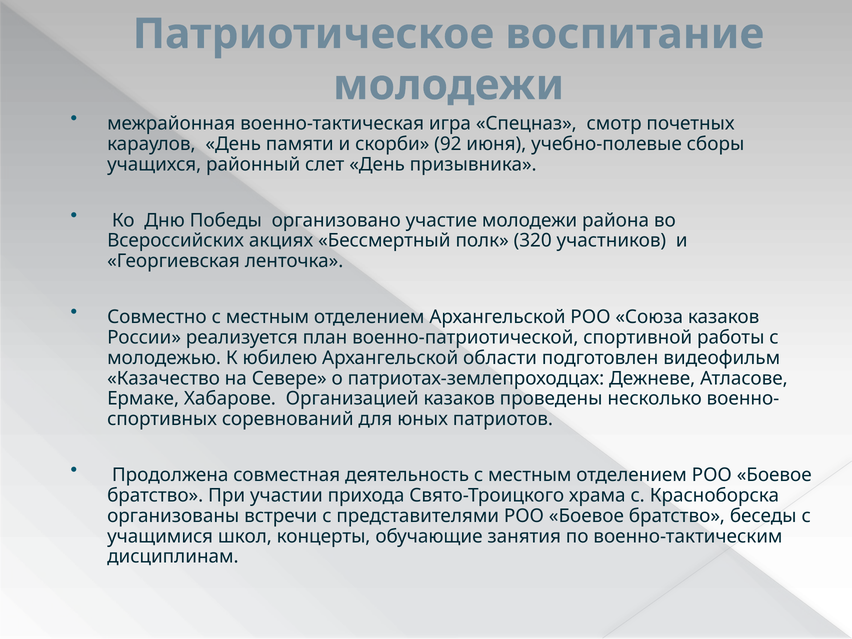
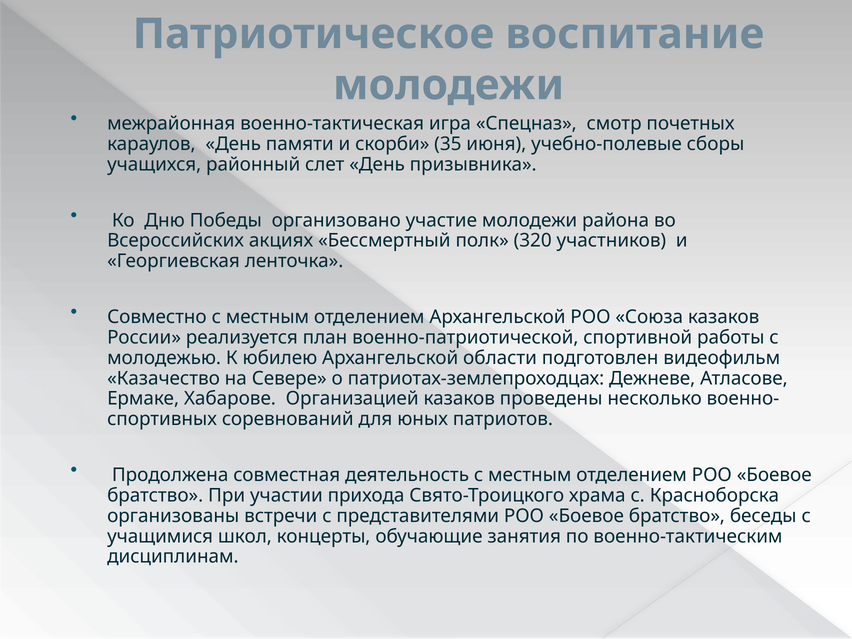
92: 92 -> 35 (448, 144)
